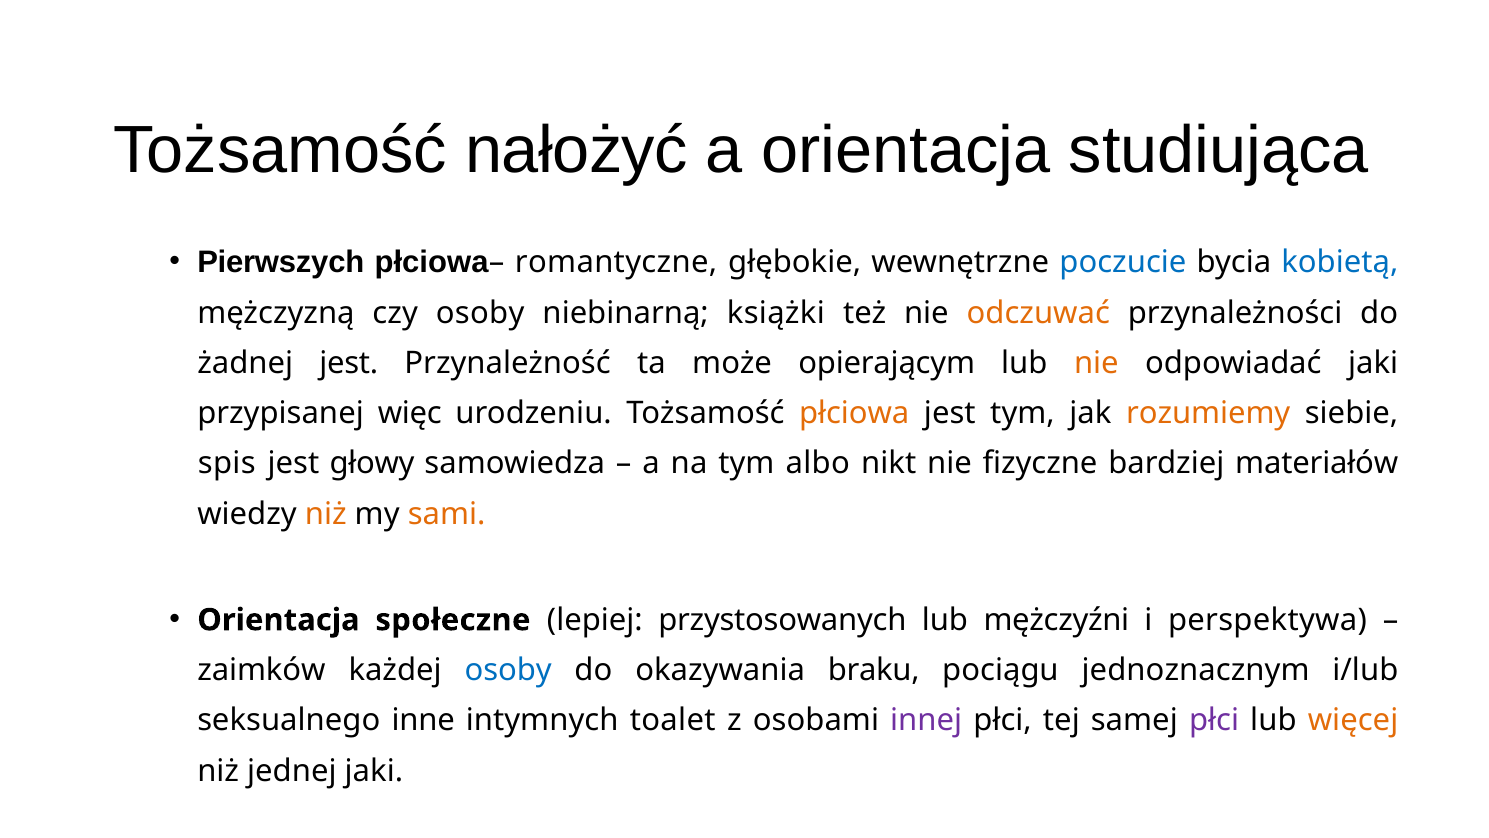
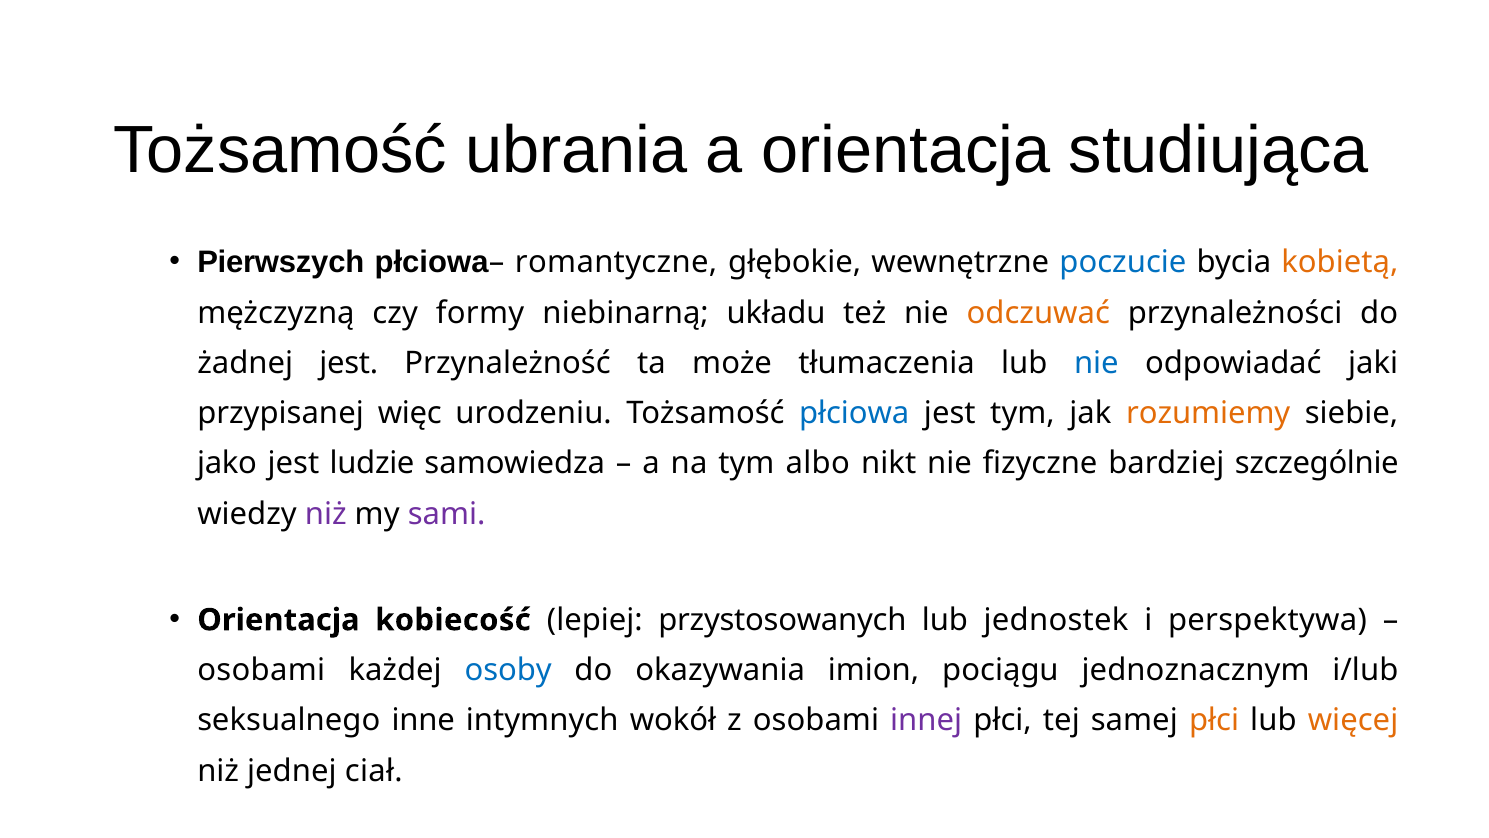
nałożyć: nałożyć -> ubrania (576, 150)
kobietą colour: blue -> orange (1340, 262)
czy osoby: osoby -> formy (480, 313)
książki: książki -> układu (776, 313)
opierającym: opierającym -> tłumaczenia (887, 363)
nie colour: orange -> blue (1096, 363)
płciowa colour: orange -> blue (854, 413)
spis: spis -> jako (227, 463)
głowy: głowy -> ludzie (372, 463)
materiałów: materiałów -> szczególnie (1317, 463)
niż colour: orange -> purple (326, 514)
sami colour: orange -> purple (447, 514)
społeczne: społeczne -> kobiecość (453, 620)
mężczyźni: mężczyźni -> jednostek (1056, 620)
zaimków: zaimków -> osobami (261, 670)
braku: braku -> imion (874, 670)
toalet: toalet -> wokół (673, 720)
płci colour: purple -> orange (1214, 720)
jednej jaki: jaki -> ciał (374, 770)
